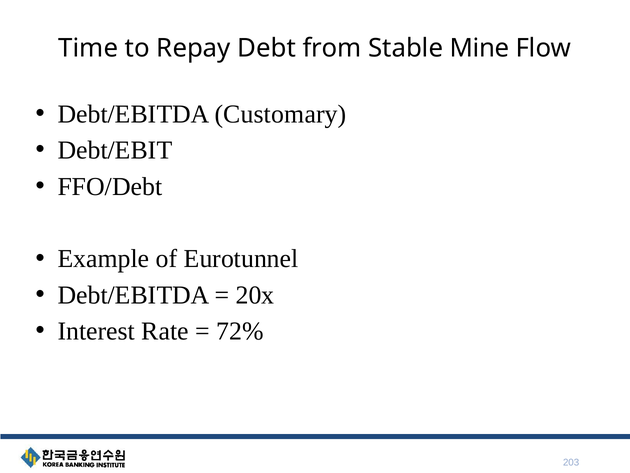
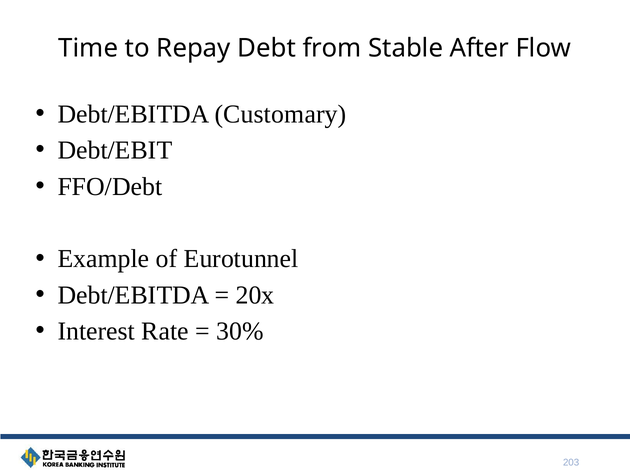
Mine: Mine -> After (479, 48)
72%: 72% -> 30% (240, 331)
